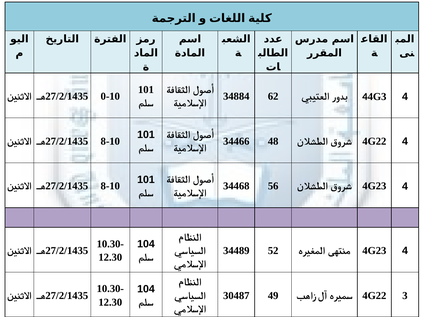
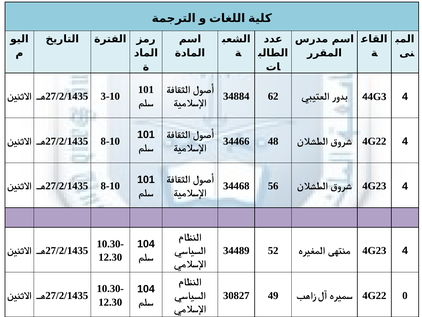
0-10: 0-10 -> 3-10 (110, 96)
30487: 30487 -> 30827 (236, 295)
3: 3 -> 0 (405, 295)
